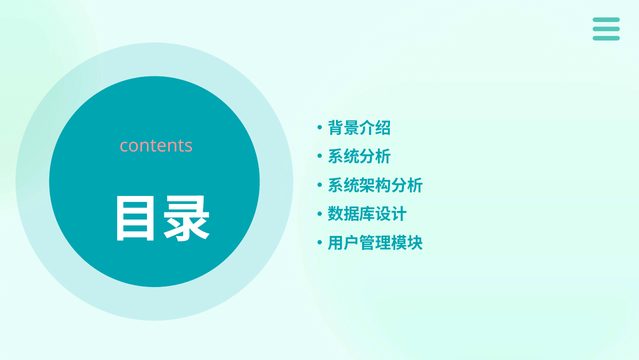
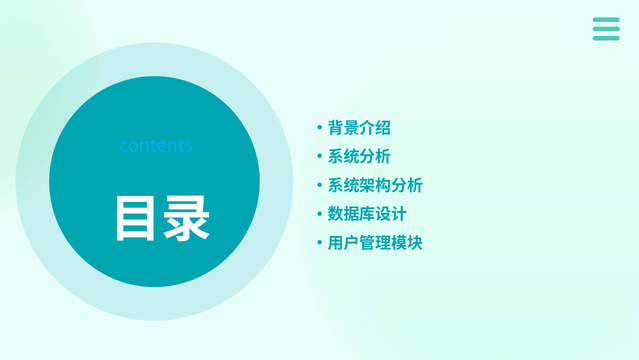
contents colour: pink -> light blue (156, 145)
